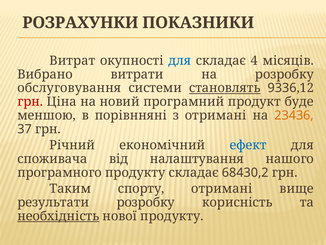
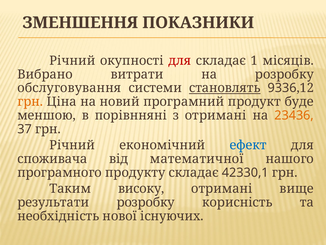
РОЗРАХУНКИ: РОЗРАХУНКИ -> ЗМЕНШЕННЯ (80, 23)
Витрат: Витрат -> Річний (72, 60)
для colour: blue -> red (180, 60)
4: 4 -> 1 (254, 60)
грн colour: red -> orange (30, 102)
налаштування: налаштування -> математичної (197, 159)
68430,2: 68430,2 -> 42330,1 (245, 172)
спорту: спорту -> високу (141, 188)
необхідність underline: present -> none (58, 216)
нової продукту: продукту -> існуючих (172, 216)
